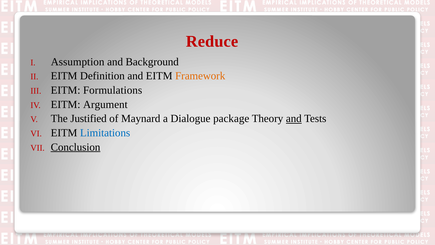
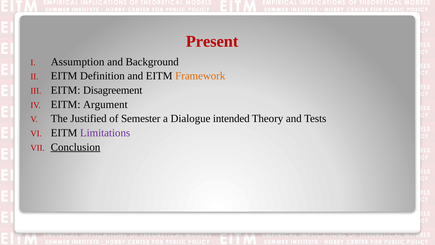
Reduce: Reduce -> Present (212, 41)
Formulations: Formulations -> Disagreement (113, 90)
Maynard: Maynard -> Semester (141, 119)
package: package -> intended (231, 119)
and underline: present -> none (294, 119)
Limitations colour: blue -> purple (105, 133)
